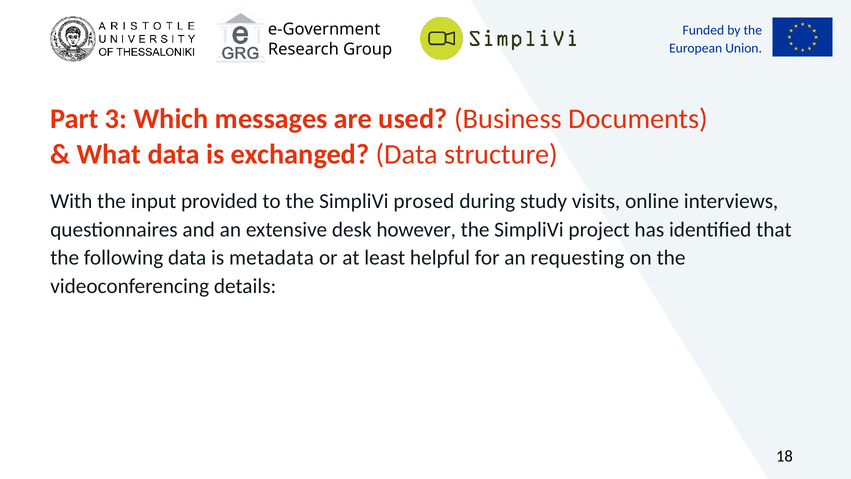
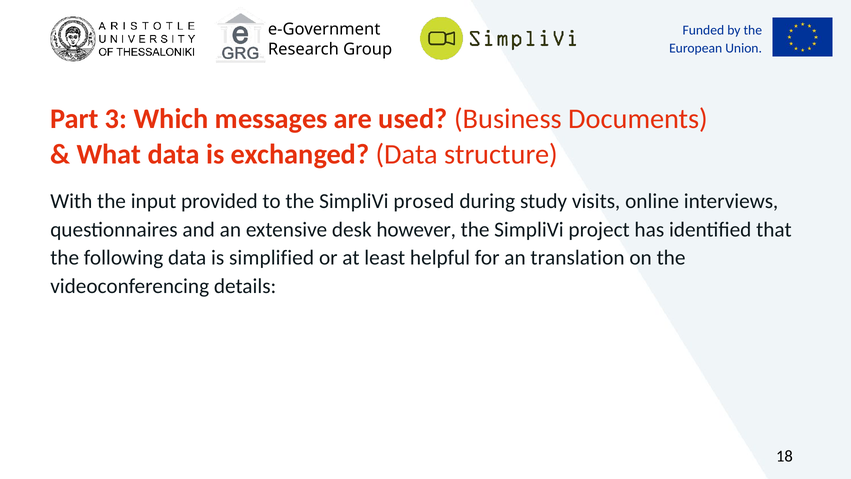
metadata: metadata -> simplified (272, 258)
requesting: requesting -> translation (578, 258)
